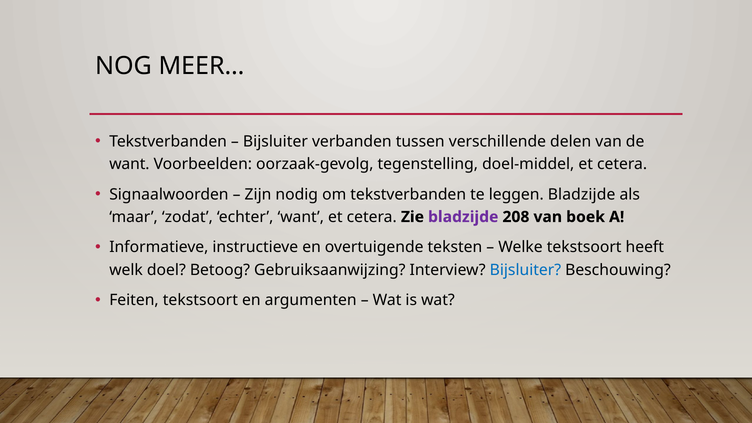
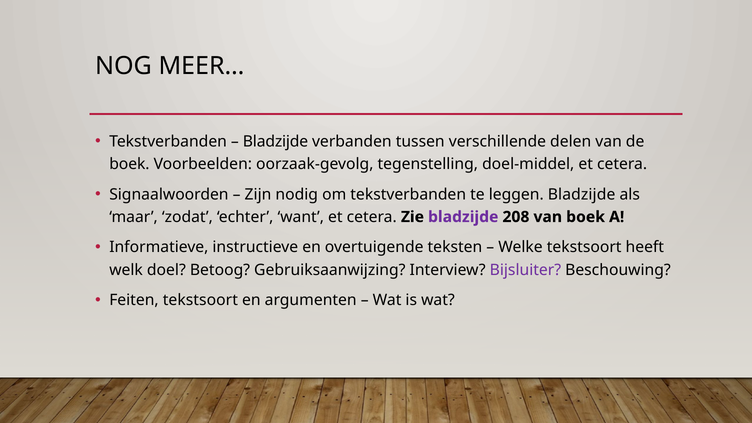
Bijsluiter: Bijsluiter -> Bladzijde (276, 141)
want: want -> boek (129, 164)
Bijsluiter colour: blue -> purple (525, 270)
